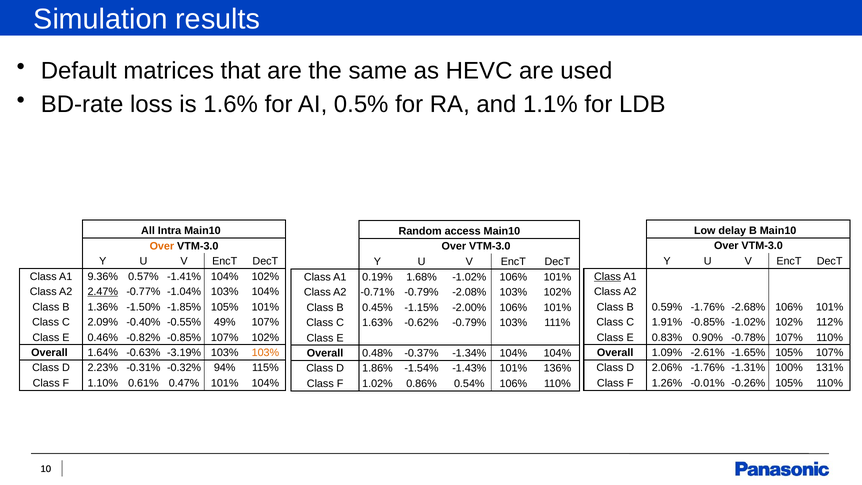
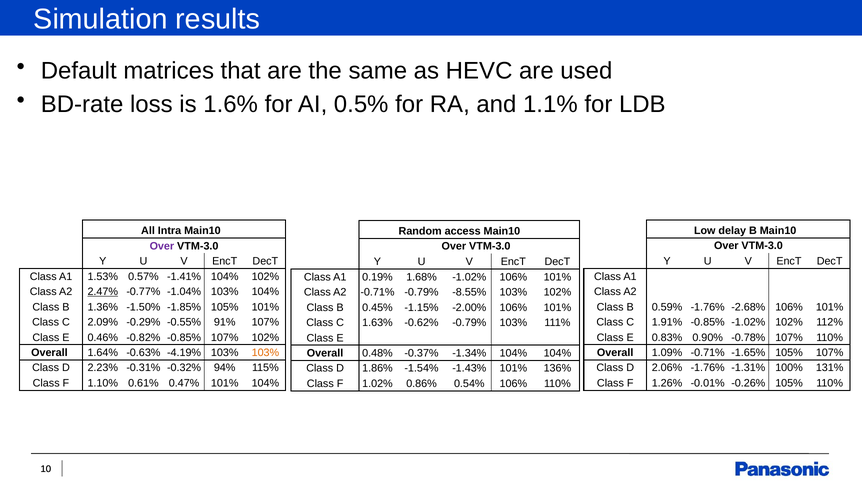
Over colour: orange -> purple (162, 246)
9.36%: 9.36% -> 1.53% (103, 276)
Class underline: present -> none (608, 276)
-2.08%: -2.08% -> -8.55% (469, 292)
-0.40%: -0.40% -> -0.29% (143, 322)
49%: 49% -> 91% (225, 322)
-3.19%: -3.19% -> -4.19% (184, 353)
1.09% -2.61%: -2.61% -> -0.71% (708, 353)
